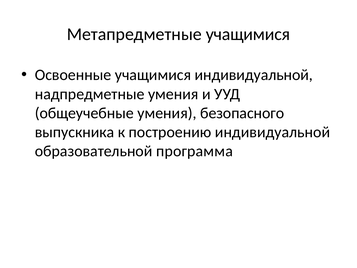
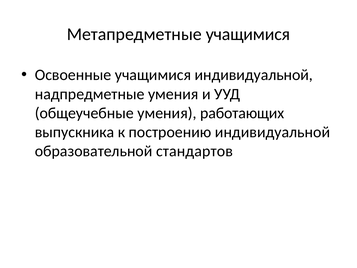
безопасного: безопасного -> работающих (242, 113)
программа: программа -> стандартов (195, 151)
